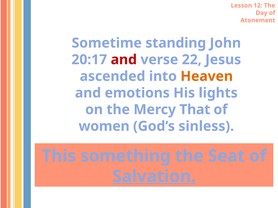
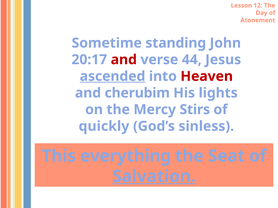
22: 22 -> 44 (192, 60)
ascended underline: none -> present (113, 76)
Heaven colour: orange -> red (207, 76)
emotions: emotions -> cherubim (137, 93)
That: That -> Stirs (195, 110)
women: women -> quickly (104, 127)
something: something -> everything (126, 156)
